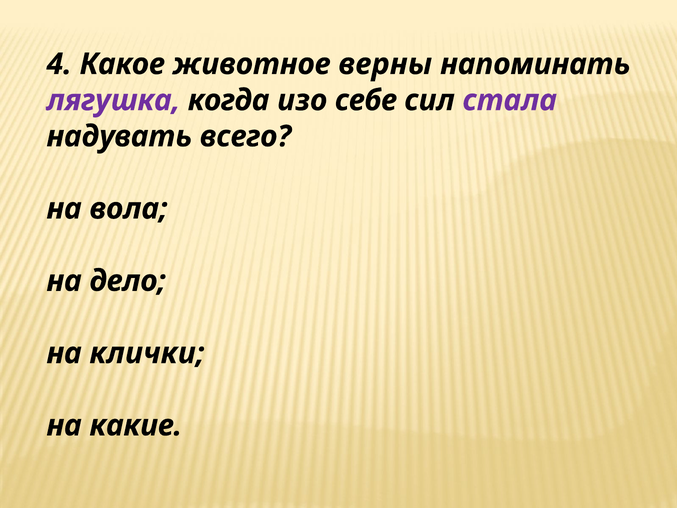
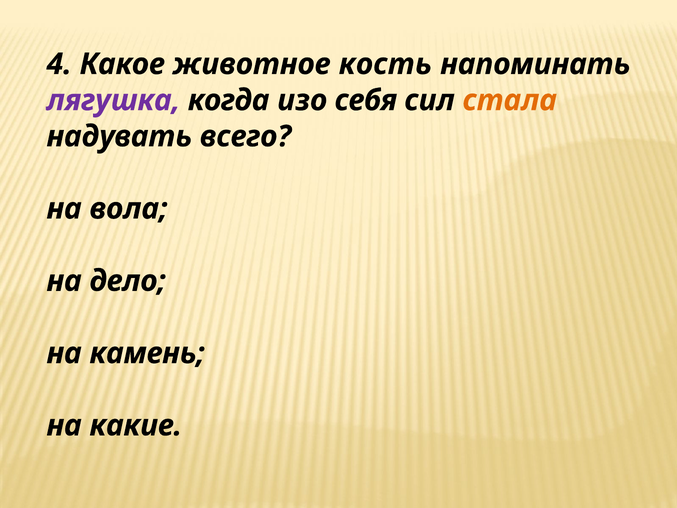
верны: верны -> кость (385, 64)
себе: себе -> себя (366, 100)
стала colour: purple -> orange (510, 100)
клички: клички -> камень (147, 353)
